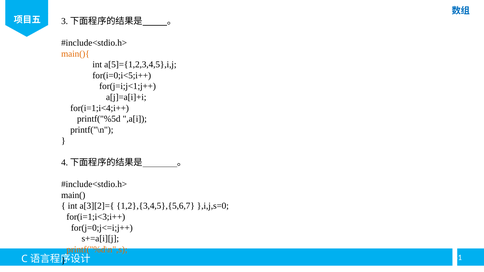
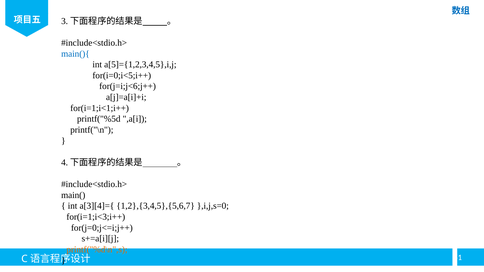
main(){ colour: orange -> blue (75, 54)
for(j=i;j<1;j++: for(j=i;j<1;j++ -> for(j=i;j<6;j++ (128, 86)
for(i=1;i<4;i++: for(i=1;i<4;i++ -> for(i=1;i<1;i++ (100, 108)
a[3][2]={: a[3][2]={ -> a[3][4]={ (97, 206)
